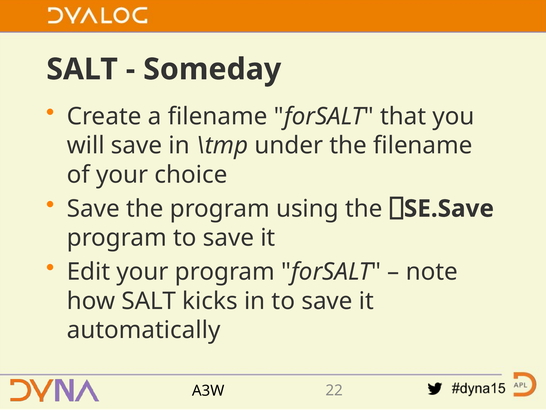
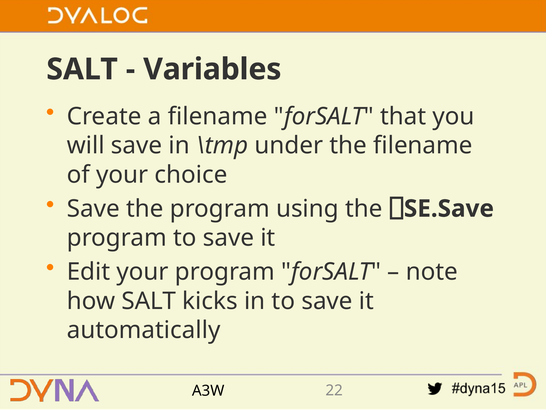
Someday: Someday -> Variables (212, 69)
